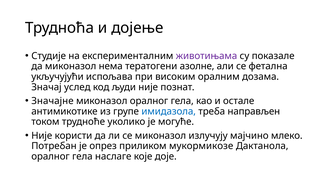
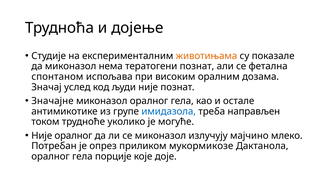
животињама colour: purple -> orange (206, 56)
тератогени азолне: азолне -> познат (197, 66)
укључујући: укључујући -> спонтаном (57, 77)
Није користи: користи -> оралног (73, 135)
нaслaгe: нaслaгe -> порције (113, 156)
